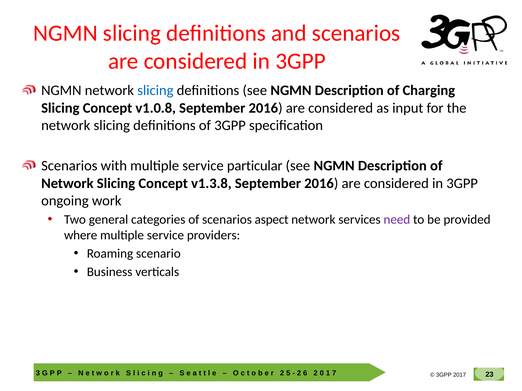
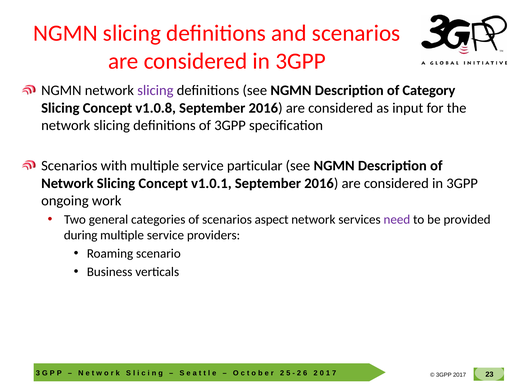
slicing colour: blue -> purple (155, 91)
Charging: Charging -> Category (429, 91)
v1.3.8: v1.3.8 -> v1.0.1 (211, 183)
where: where -> during (81, 236)
